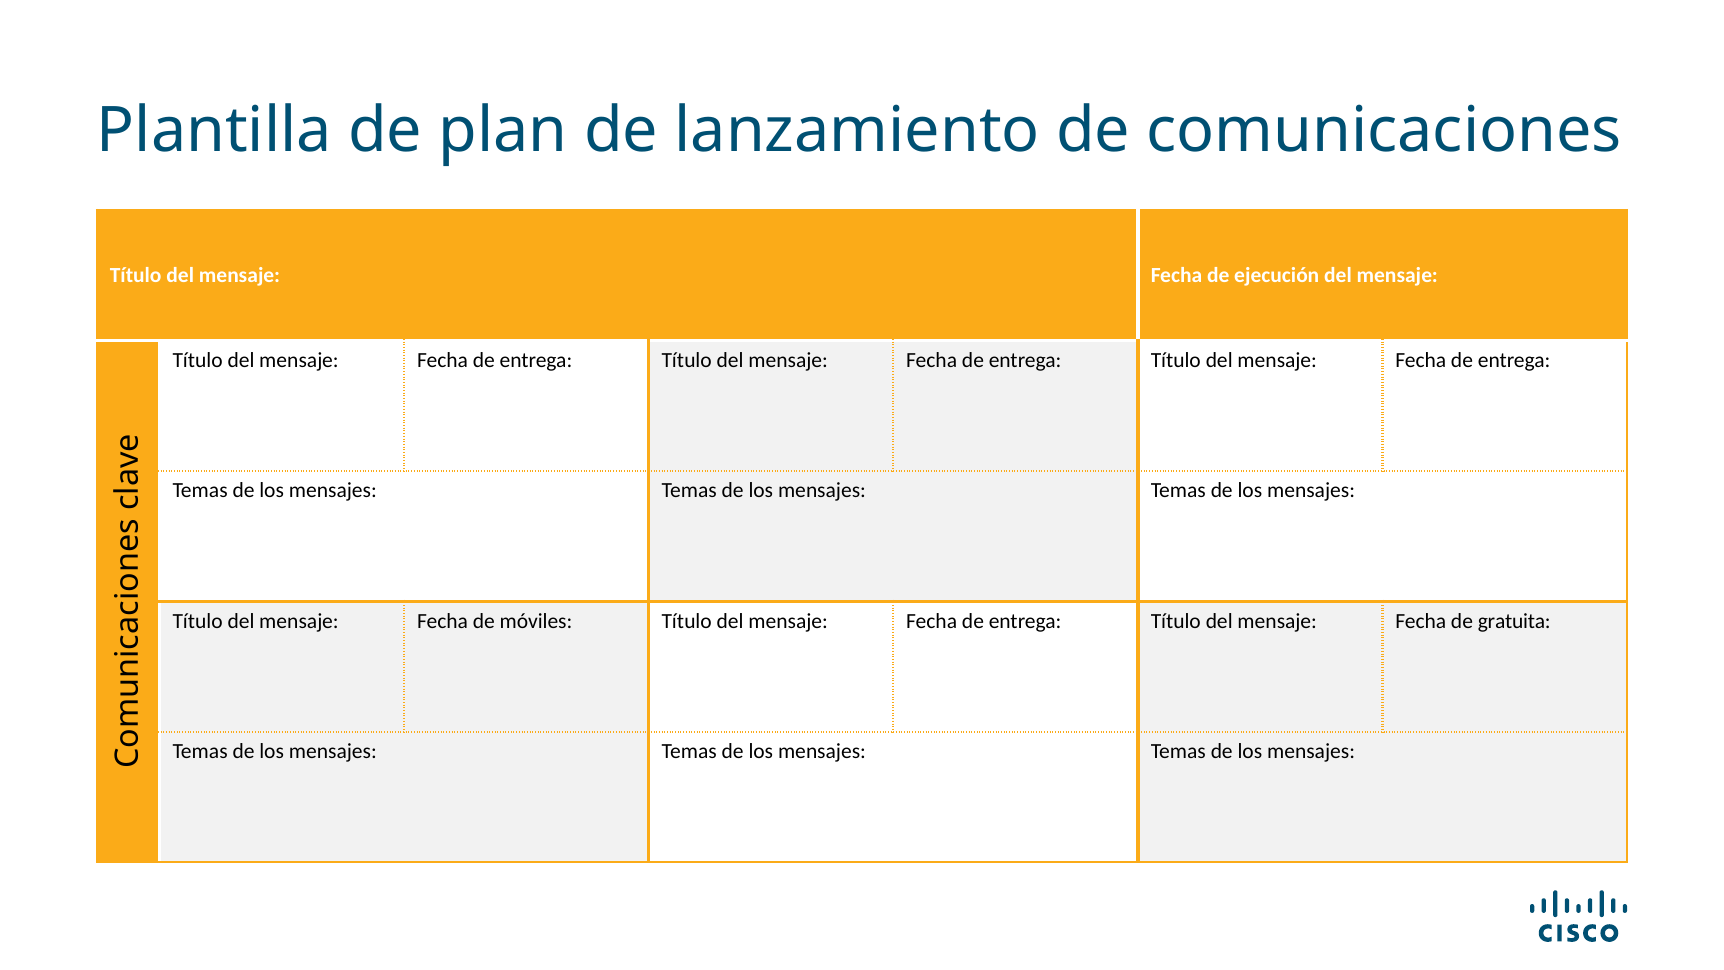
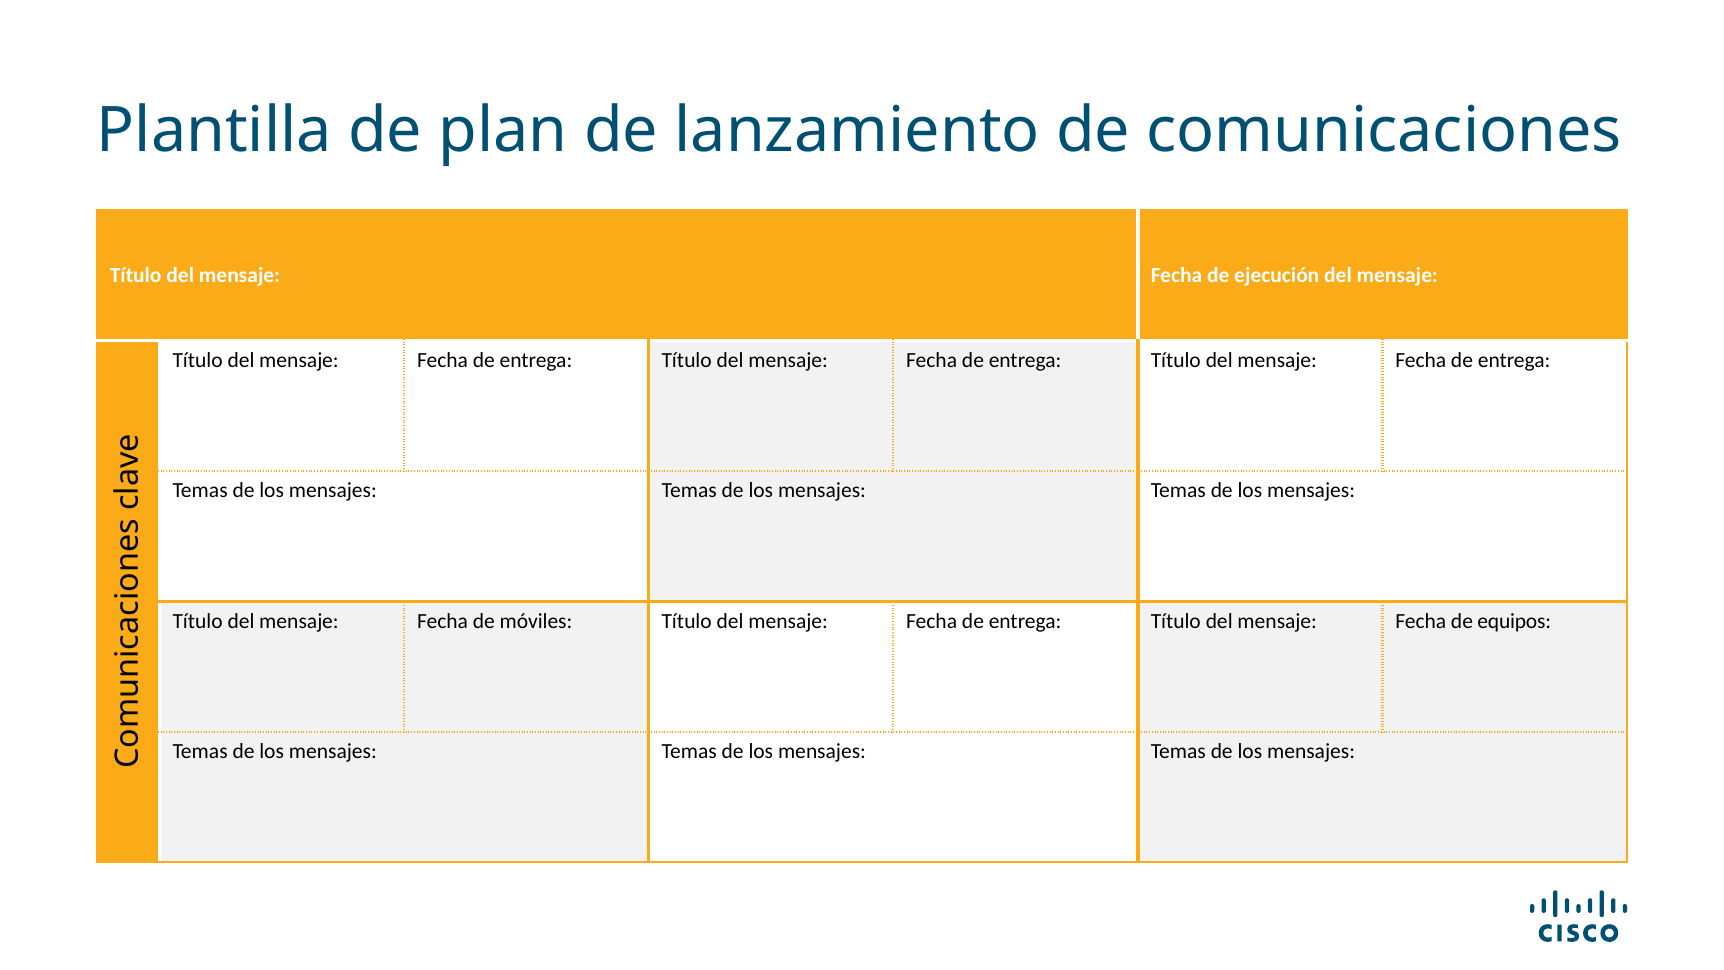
gratuita: gratuita -> equipos (1514, 621)
